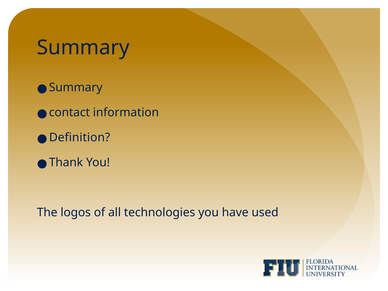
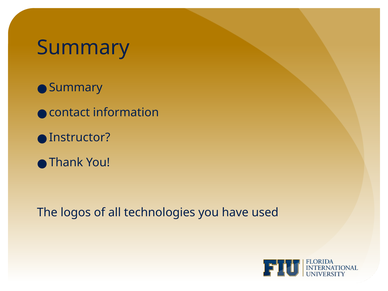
Definition: Definition -> Instructor (80, 137)
